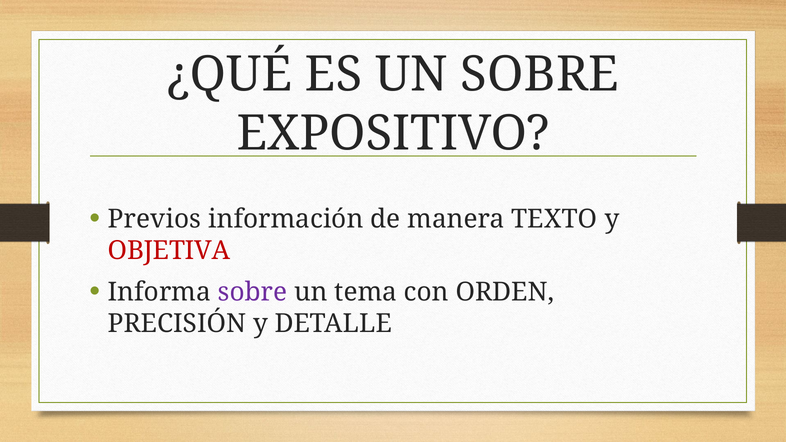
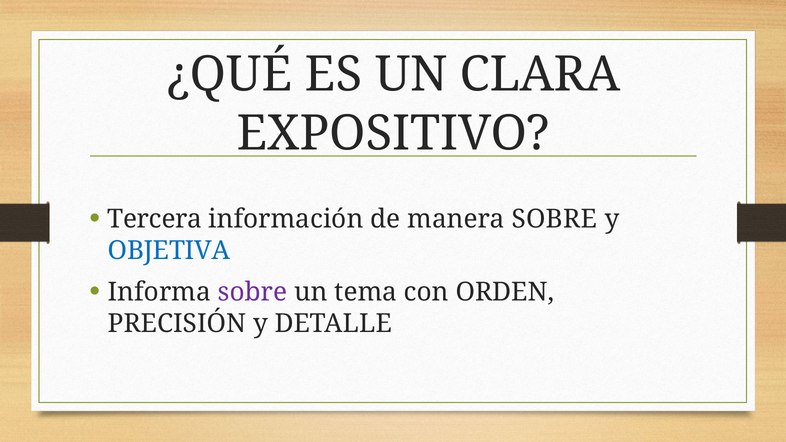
UN SOBRE: SOBRE -> CLARA (540, 75)
Previos: Previos -> Tercera (155, 219)
manera TEXTO: TEXTO -> SOBRE (554, 219)
OBJETIVA colour: red -> blue (169, 251)
